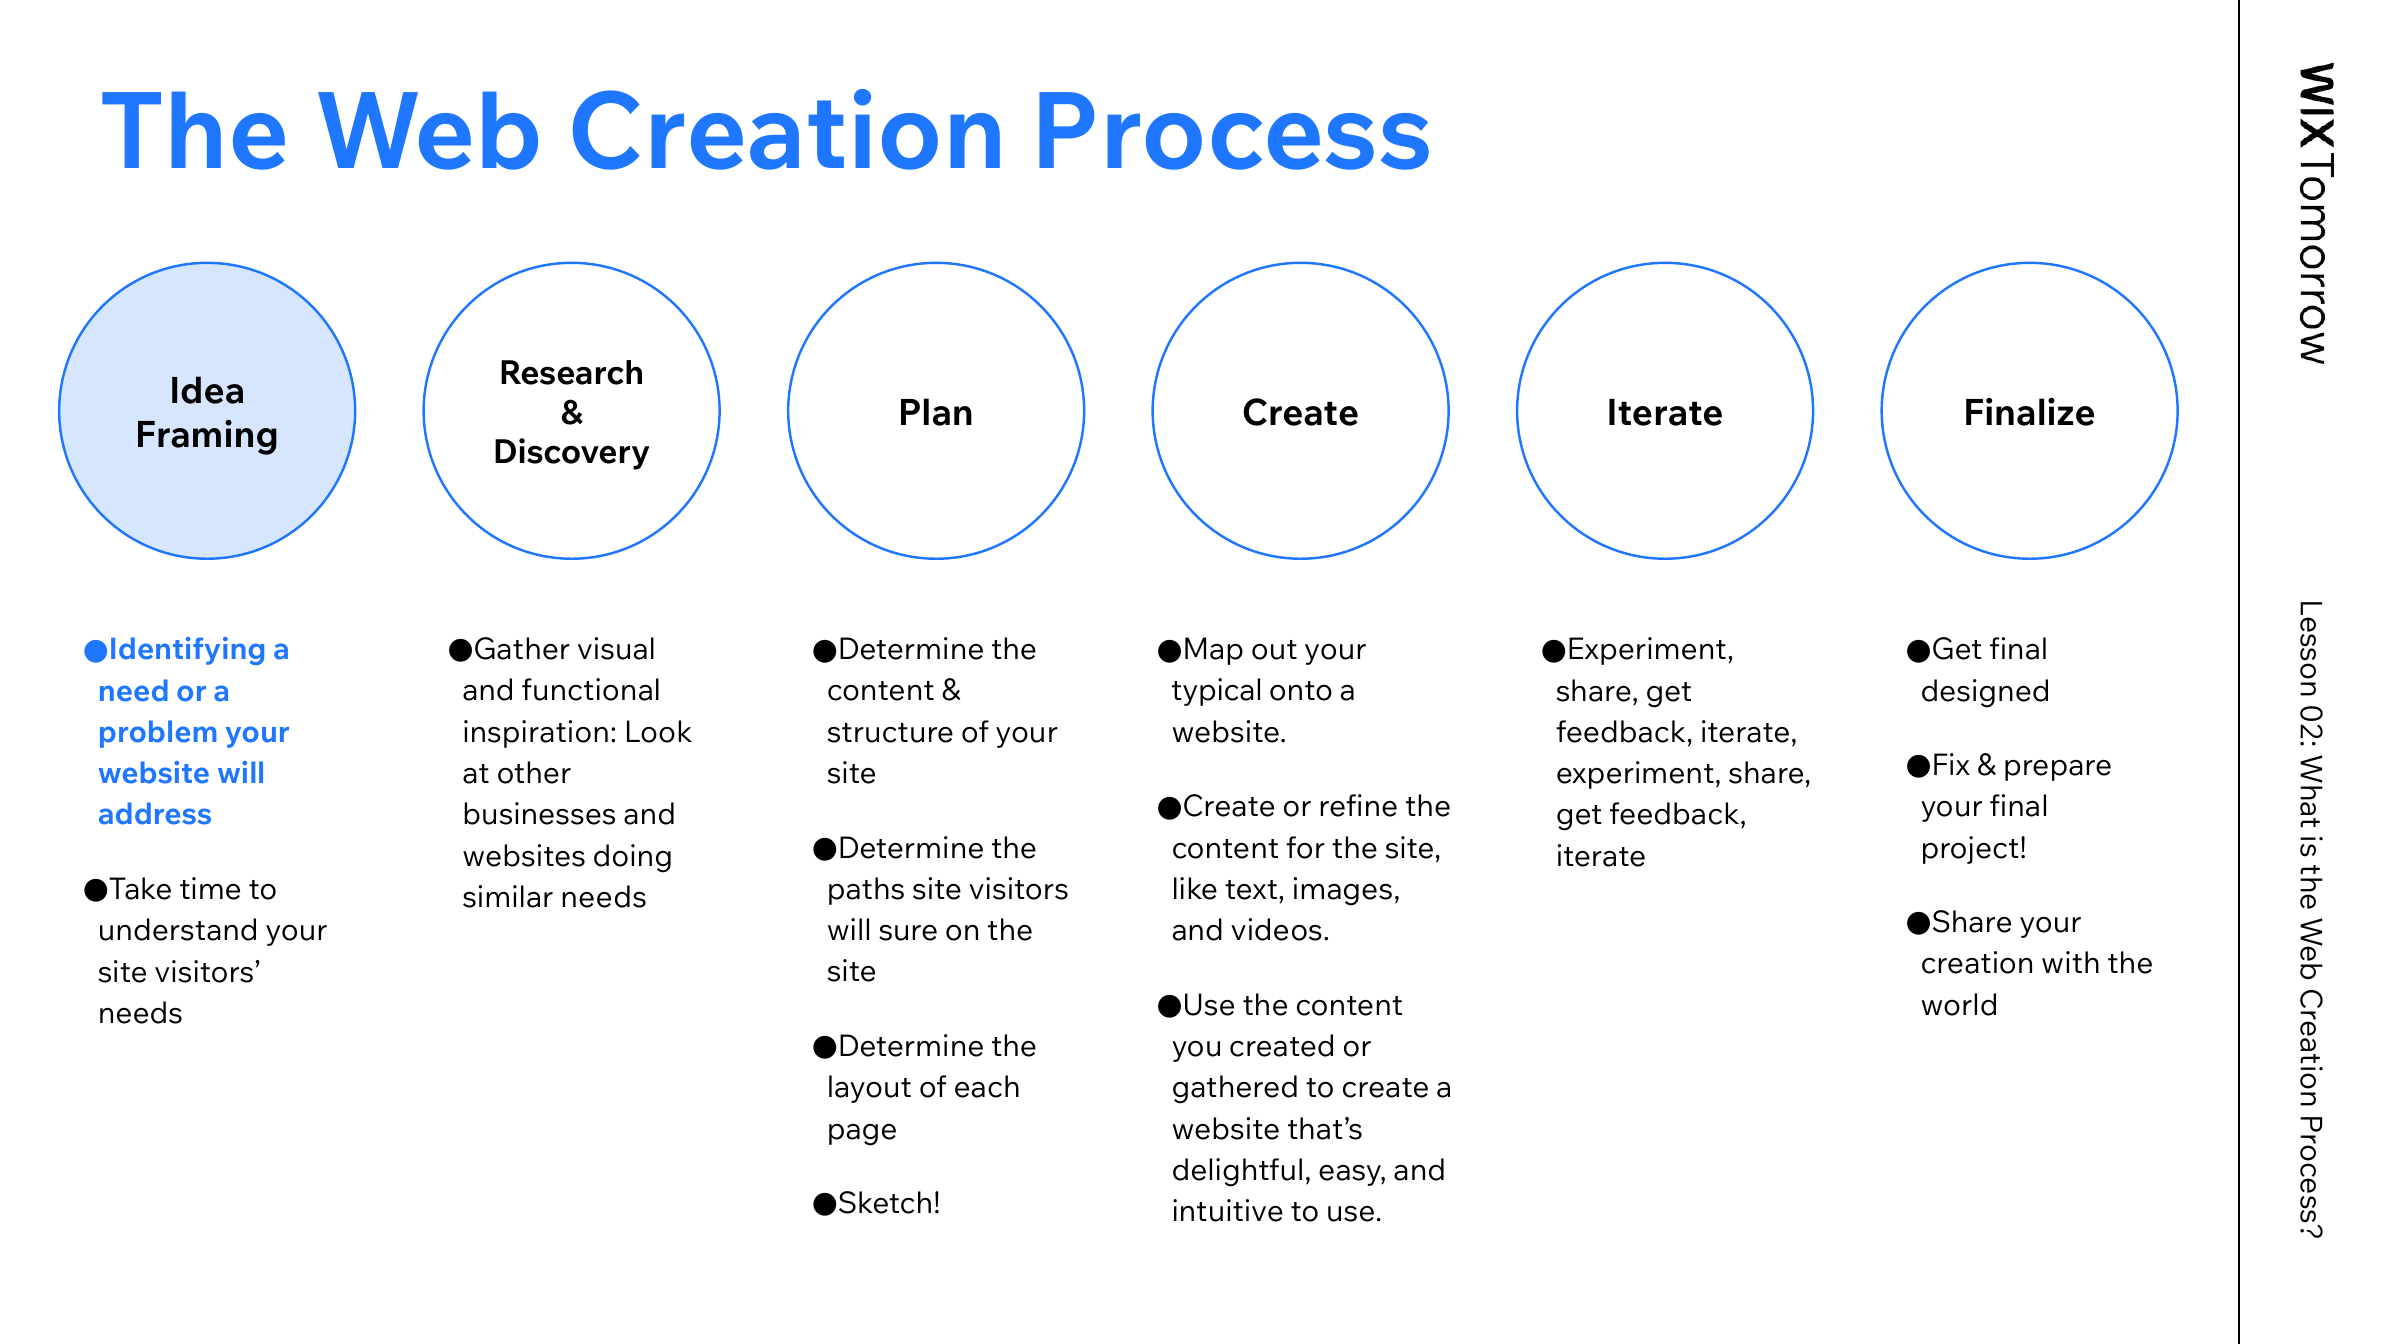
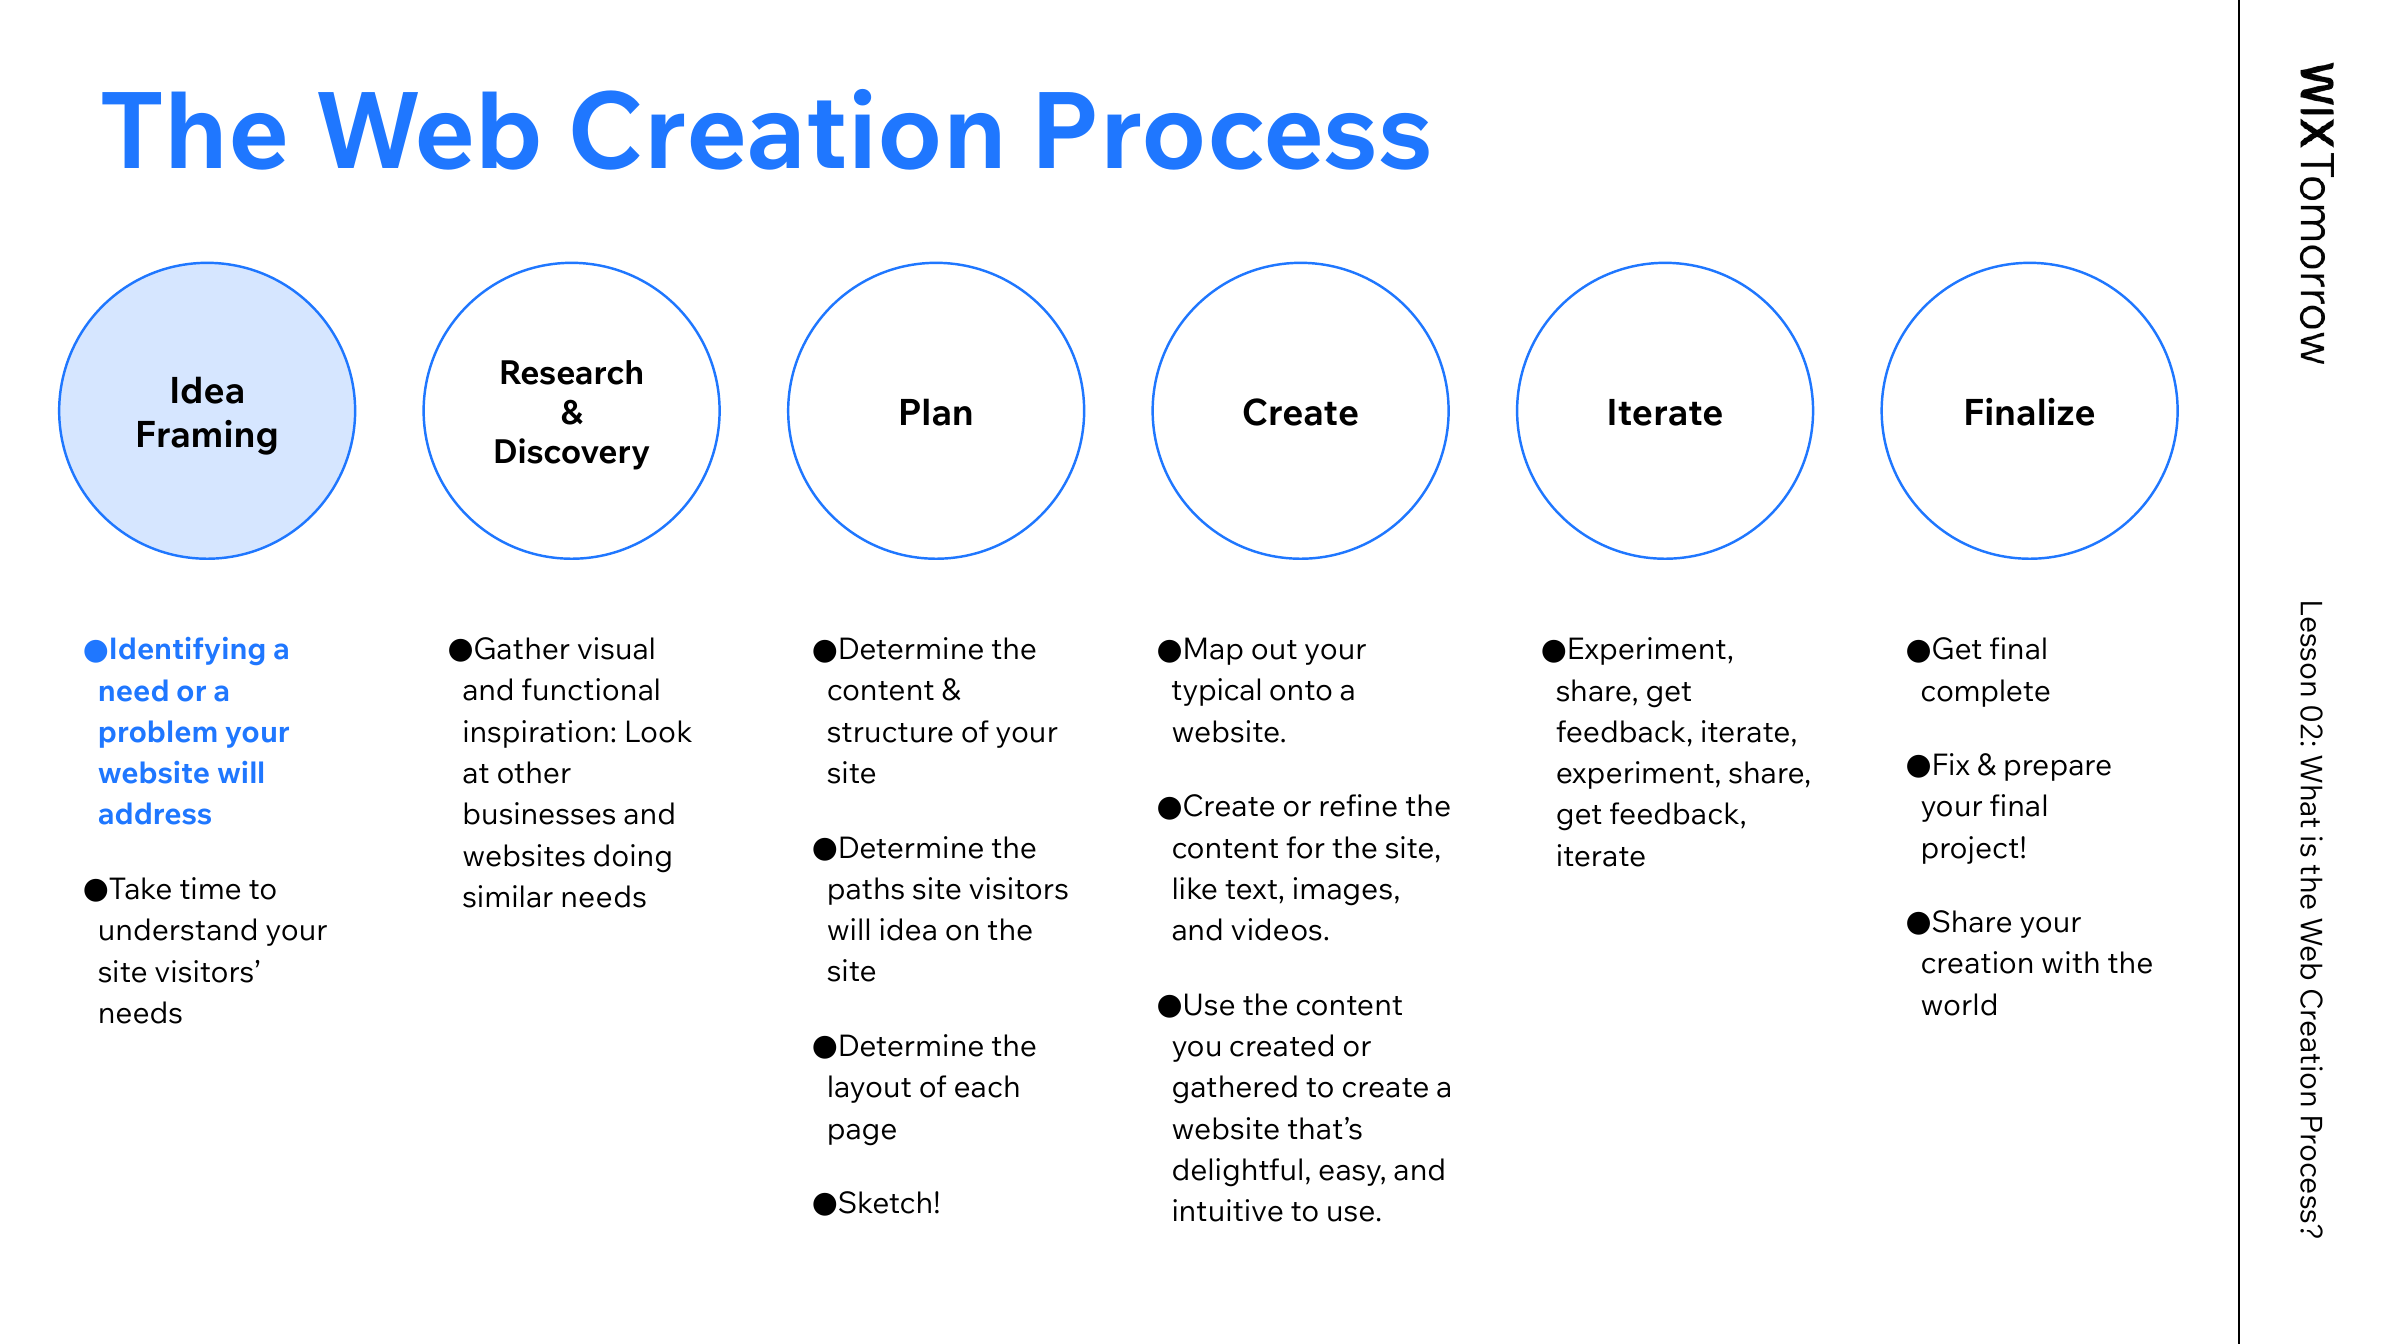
designed: designed -> complete (1986, 691)
will sure: sure -> idea (908, 931)
